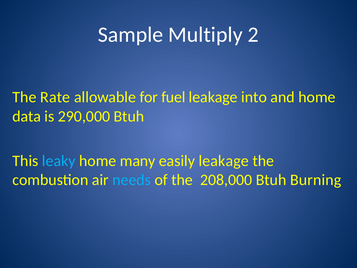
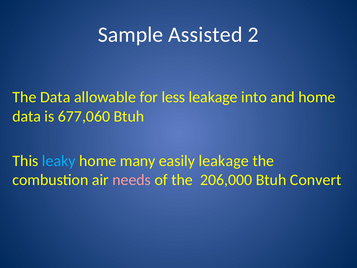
Multiply: Multiply -> Assisted (205, 35)
The Rate: Rate -> Data (55, 97)
fuel: fuel -> less (173, 97)
290,000: 290,000 -> 677,060 (84, 116)
needs colour: light blue -> pink (132, 180)
208,000: 208,000 -> 206,000 (226, 180)
Burning: Burning -> Convert (316, 180)
